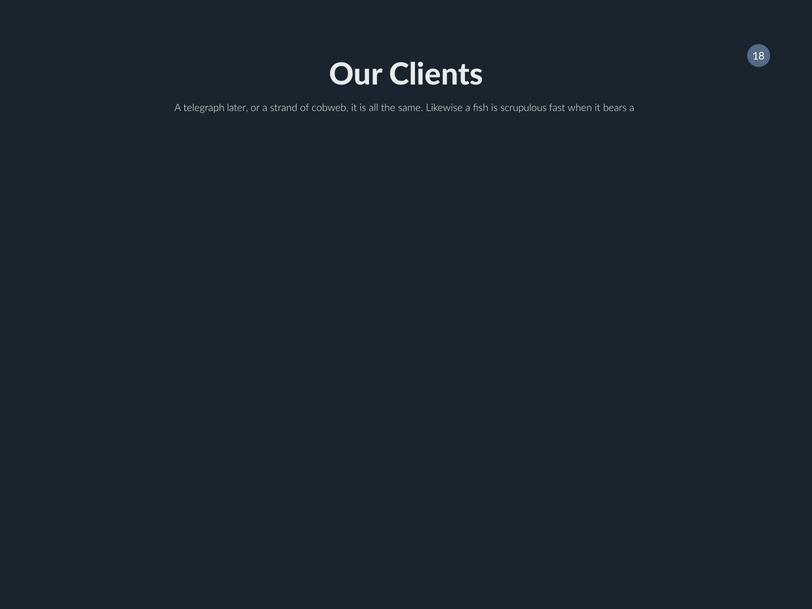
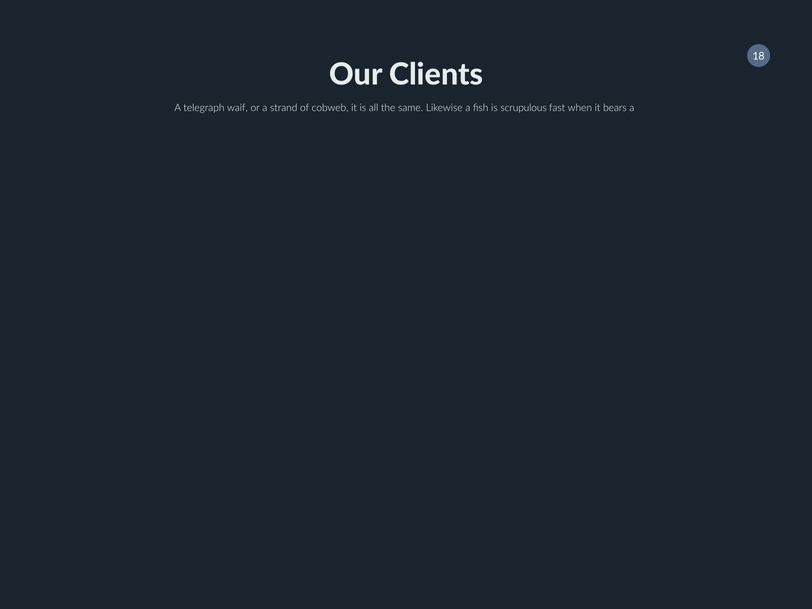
later: later -> waif (237, 108)
